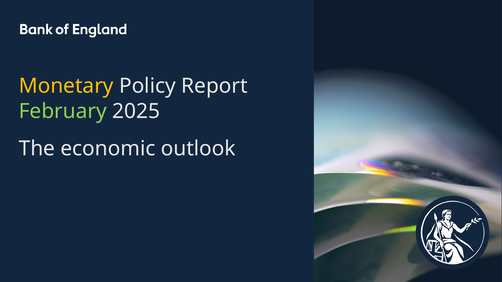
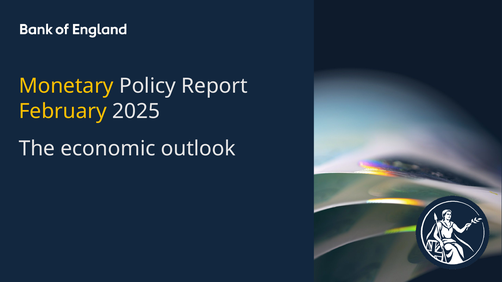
February colour: light green -> yellow (63, 111)
